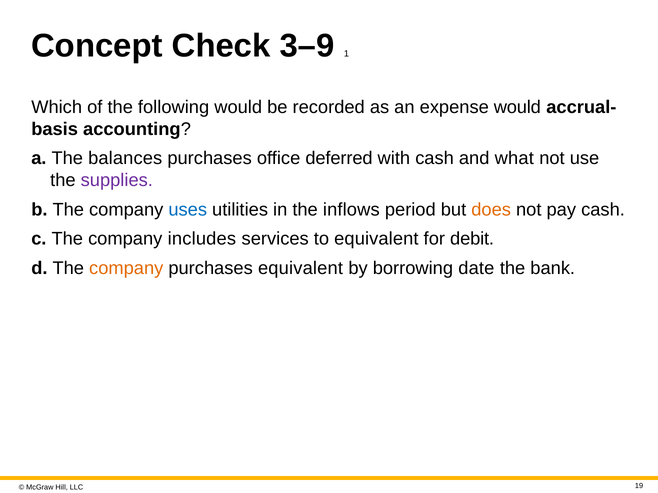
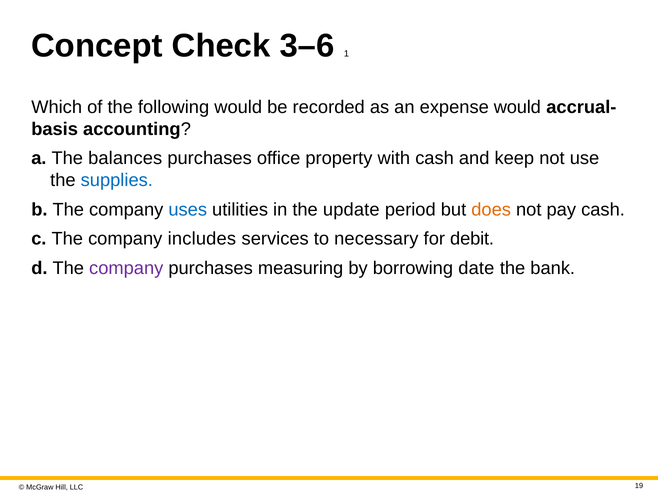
3–9: 3–9 -> 3–6 (307, 46)
deferred: deferred -> property (339, 159)
what: what -> keep (514, 159)
supplies colour: purple -> blue (117, 181)
inflows: inflows -> update (351, 210)
to equivalent: equivalent -> necessary (376, 239)
company colour: orange -> purple (126, 268)
purchases equivalent: equivalent -> measuring (301, 268)
